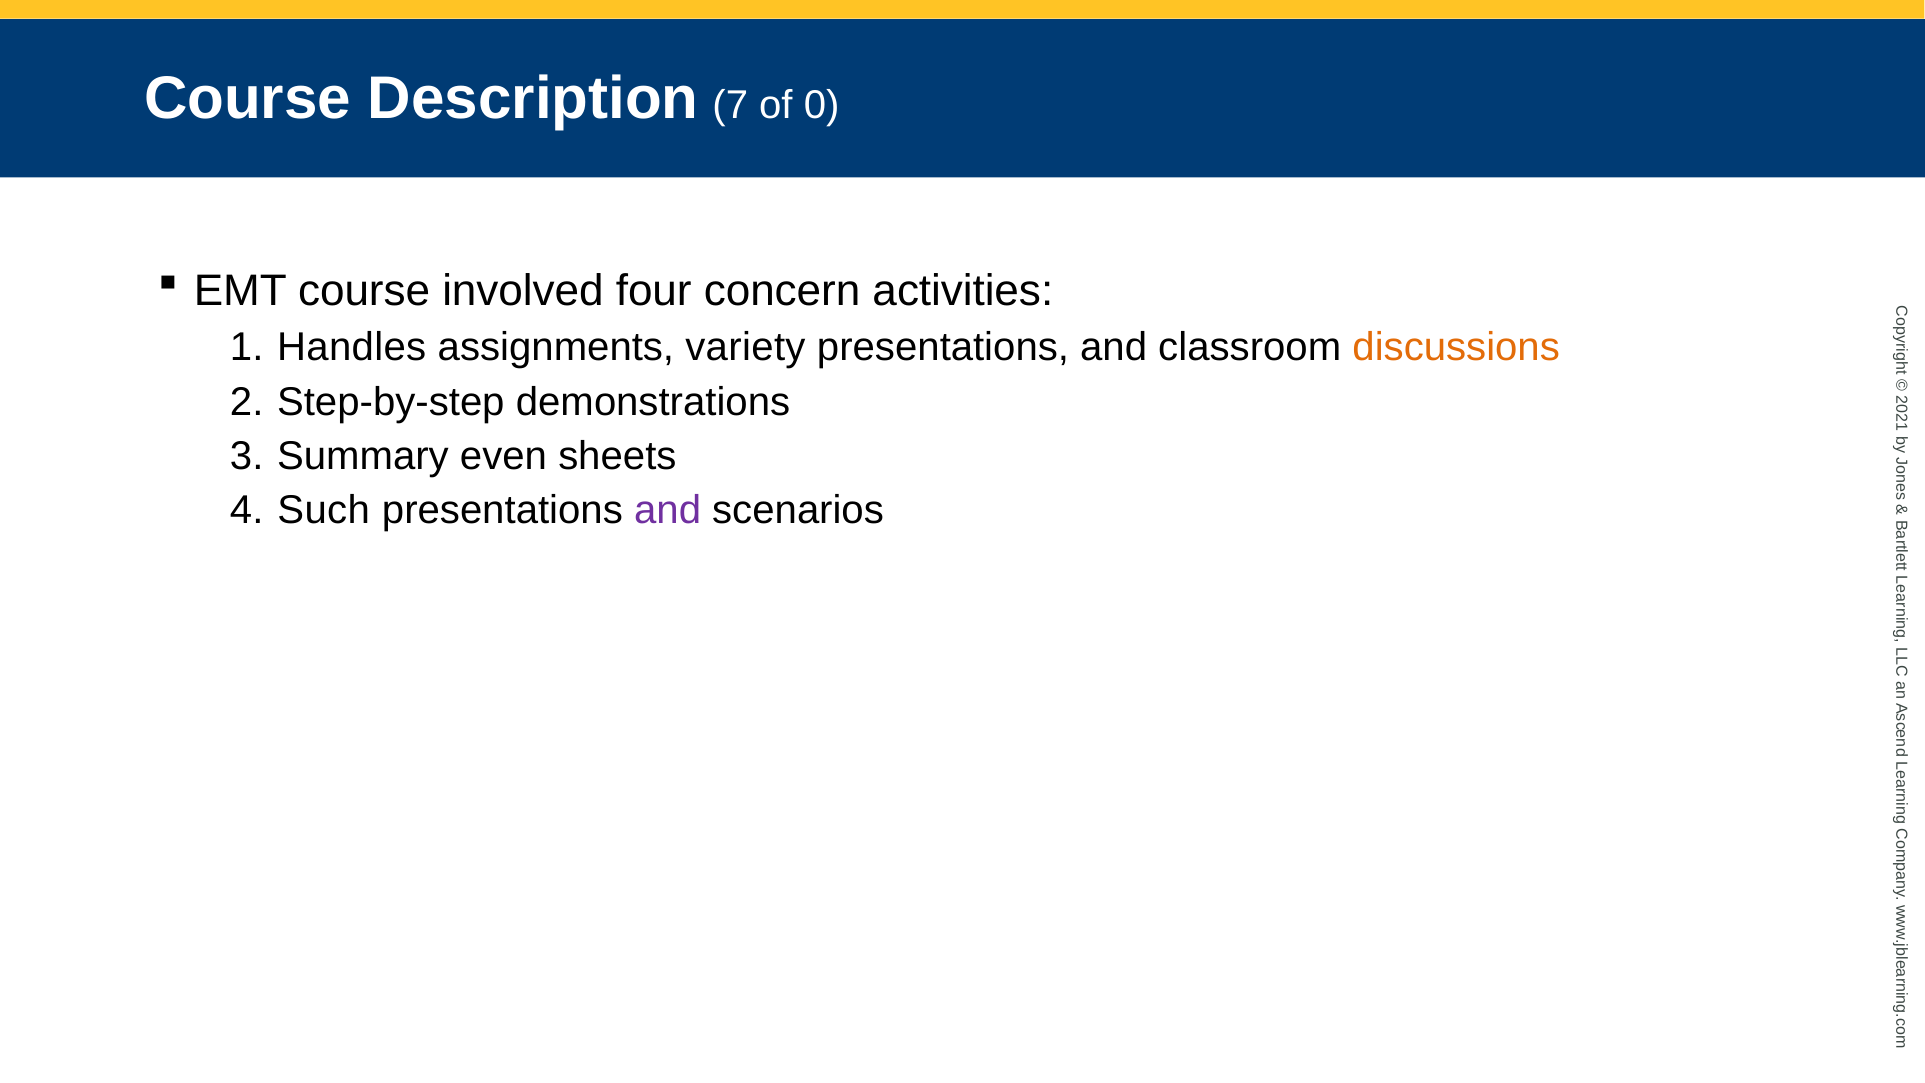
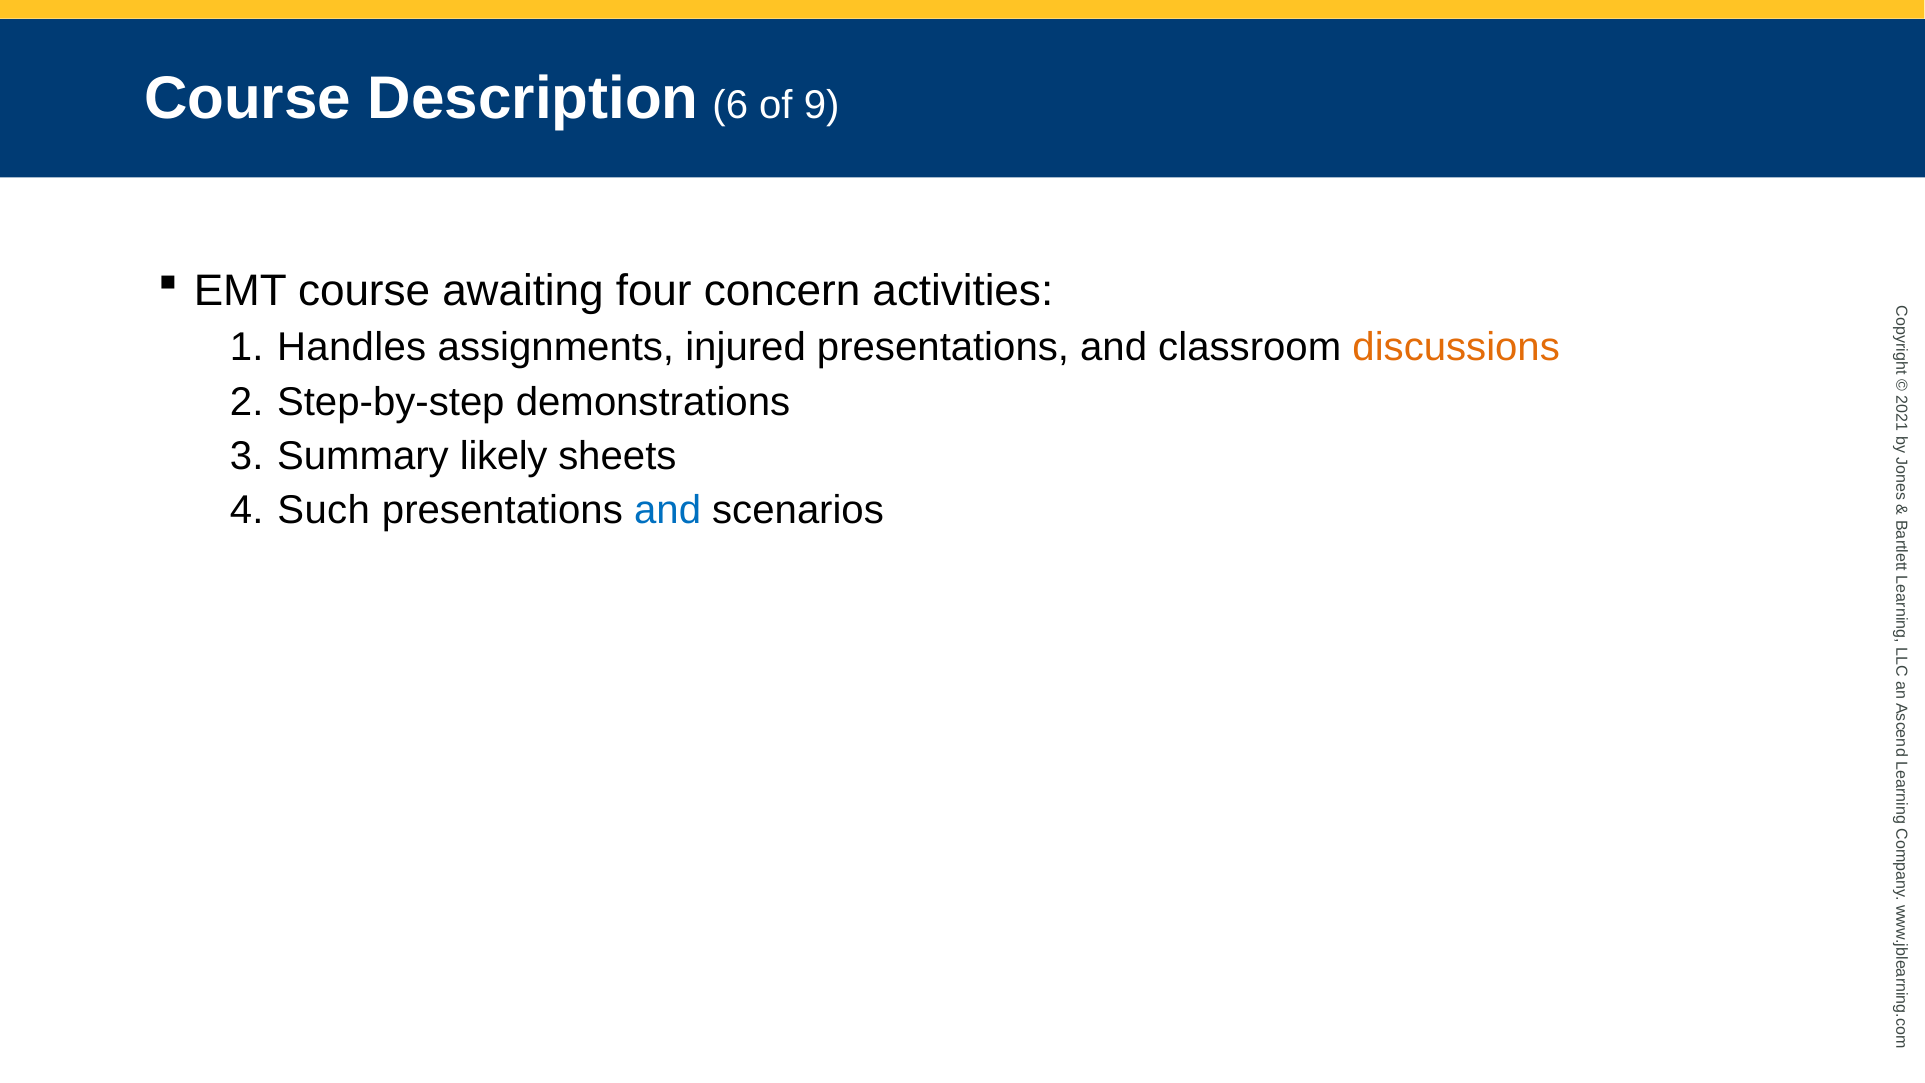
7: 7 -> 6 (730, 105)
of 0: 0 -> 9 (822, 105)
involved: involved -> awaiting (523, 291)
variety: variety -> injured (746, 348)
even: even -> likely (504, 456)
and colour: purple -> blue (668, 510)
